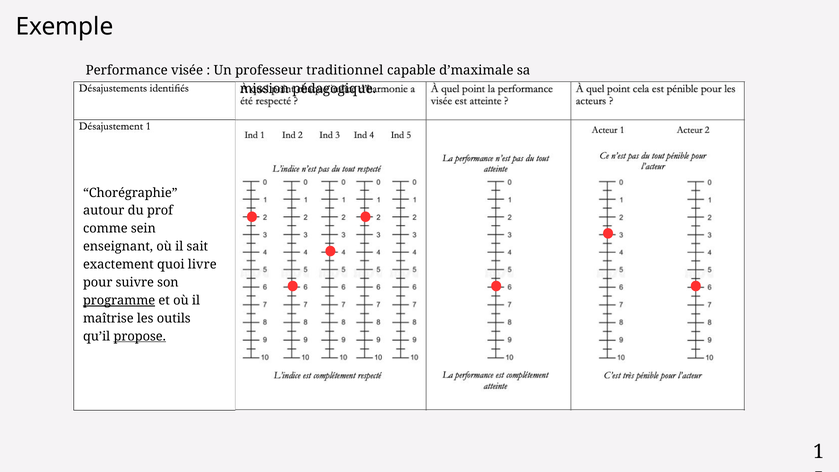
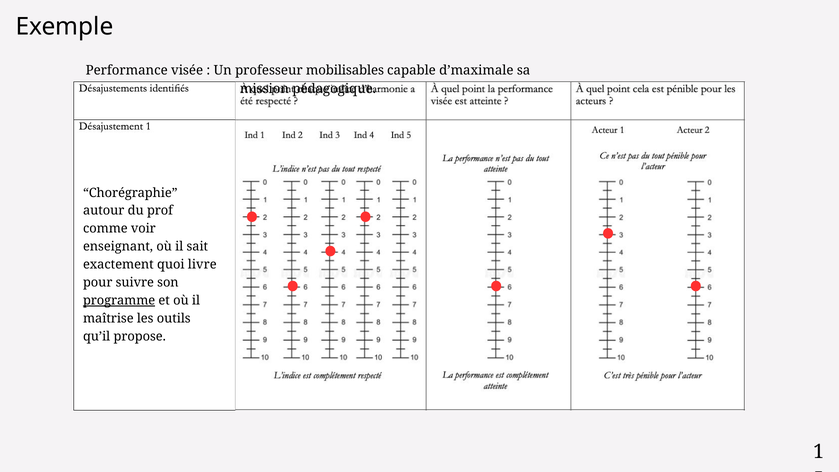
traditionnel: traditionnel -> mobilisables (345, 71)
sein: sein -> voir (143, 229)
propose underline: present -> none (140, 336)
